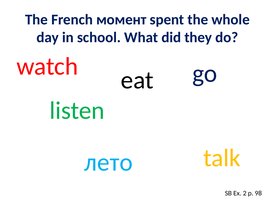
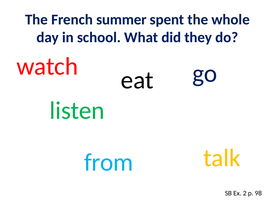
момент: момент -> summer (121, 20)
лето: лето -> from (109, 162)
